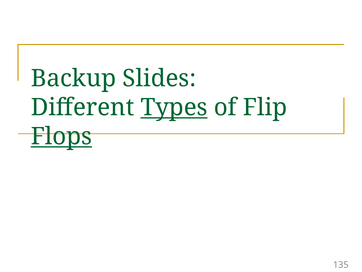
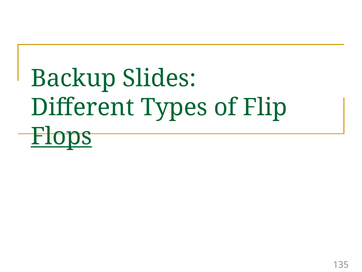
Types underline: present -> none (174, 107)
